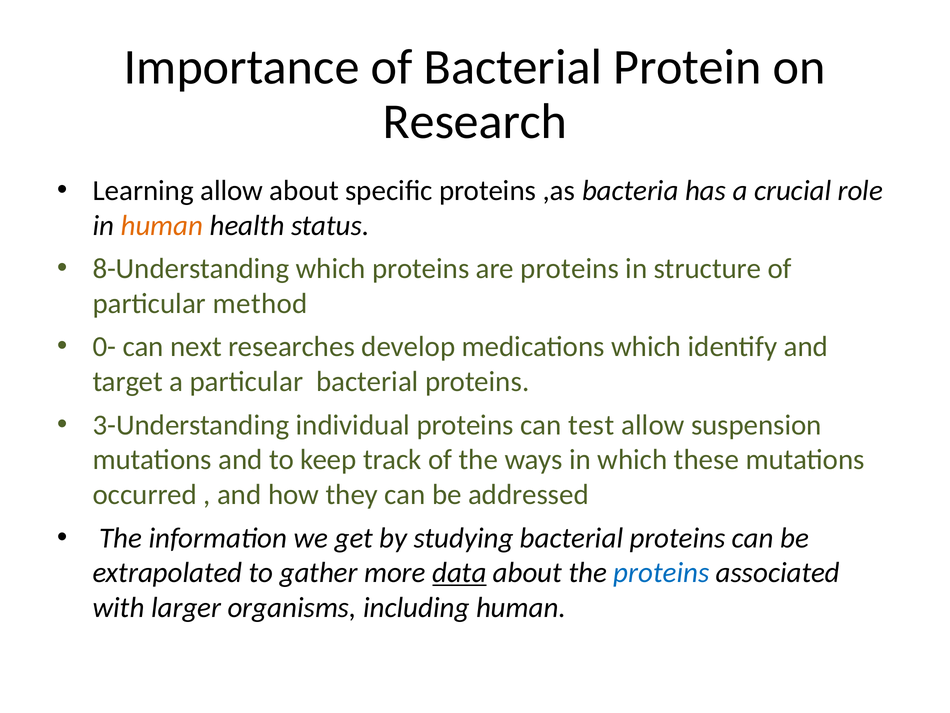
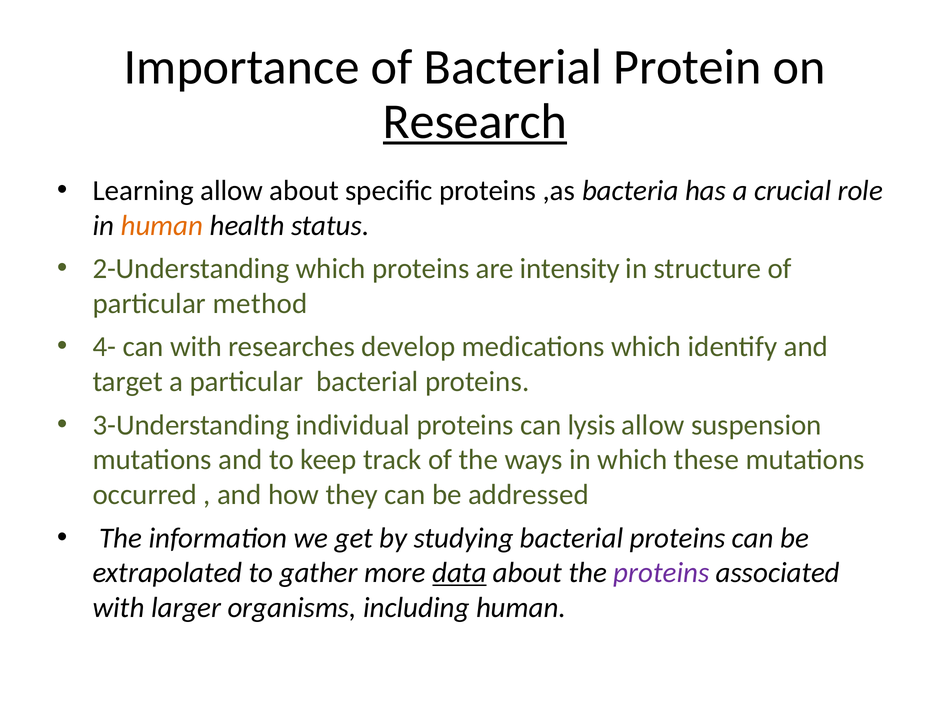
Research underline: none -> present (475, 121)
8-Understanding: 8-Understanding -> 2-Understanding (191, 269)
are proteins: proteins -> intensity (570, 269)
0-: 0- -> 4- (104, 347)
can next: next -> with (196, 347)
test: test -> lysis (592, 425)
proteins colour: blue -> purple (661, 572)
